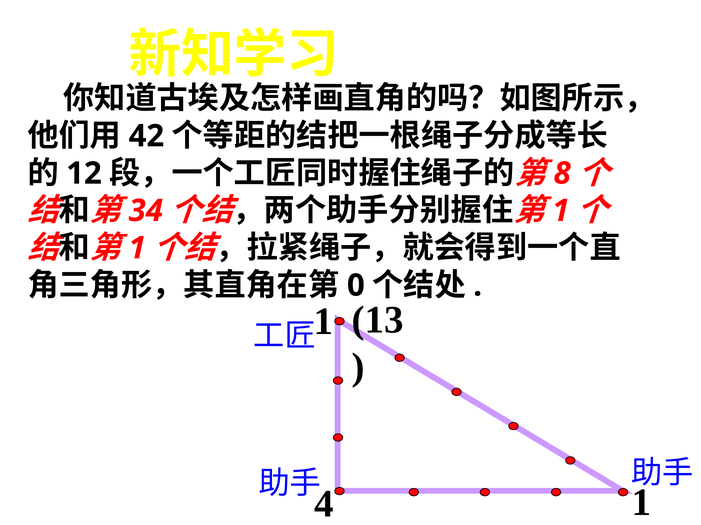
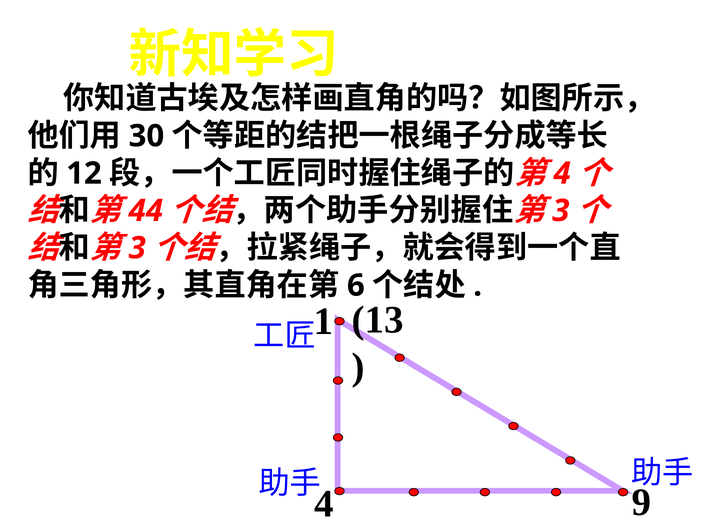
42: 42 -> 30 (146, 136)
8: 8 -> 4 (562, 174)
34: 34 -> 44 (146, 211)
1: 1 -> 3 (561, 211)
1: 1 -> 3 (137, 248)
0: 0 -> 6 (356, 286)
4 1: 1 -> 9 (642, 503)
